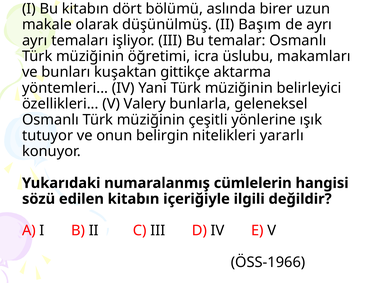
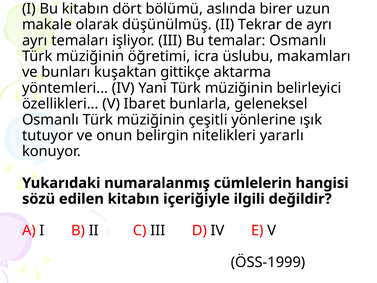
Başım: Başım -> Tekrar (260, 25)
Valery: Valery -> Ibaret (145, 104)
ÖSS-1966: ÖSS-1966 -> ÖSS-1999 (268, 262)
